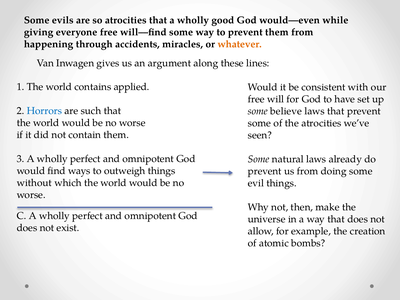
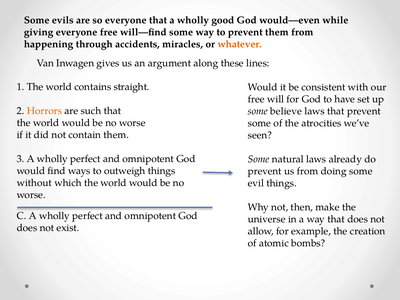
so atrocities: atrocities -> everyone (126, 20)
applied: applied -> straight (132, 87)
Horrors colour: blue -> orange (44, 111)
